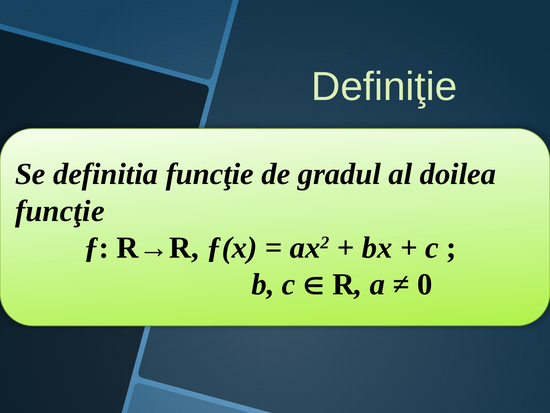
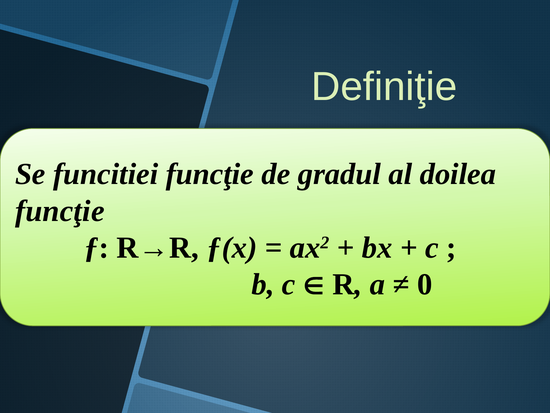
definitia: definitia -> funcitiei (106, 174)
